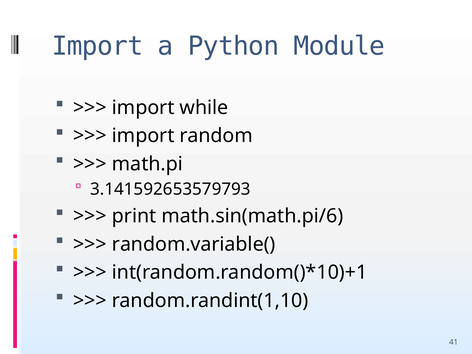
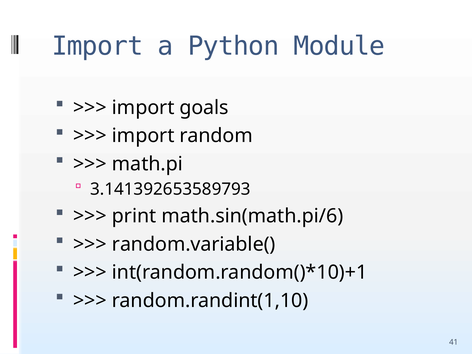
while: while -> goals (204, 108)
3.141592653579793: 3.141592653579793 -> 3.141392653589793 (170, 189)
